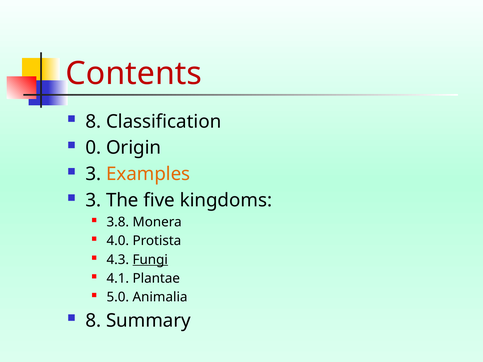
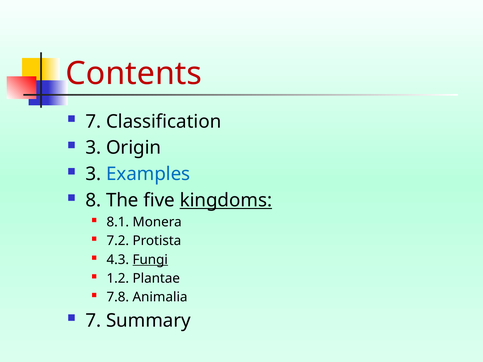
8: 8 -> 7 (93, 122)
0: 0 -> 3 (93, 148)
Examples colour: orange -> blue (148, 174)
3: 3 -> 8 (93, 201)
kingdoms underline: none -> present (226, 201)
3.8: 3.8 -> 8.1 (118, 222)
4.0: 4.0 -> 7.2 (118, 241)
4.1: 4.1 -> 1.2 (118, 279)
5.0: 5.0 -> 7.8 (118, 297)
8: 8 -> 7 (93, 321)
